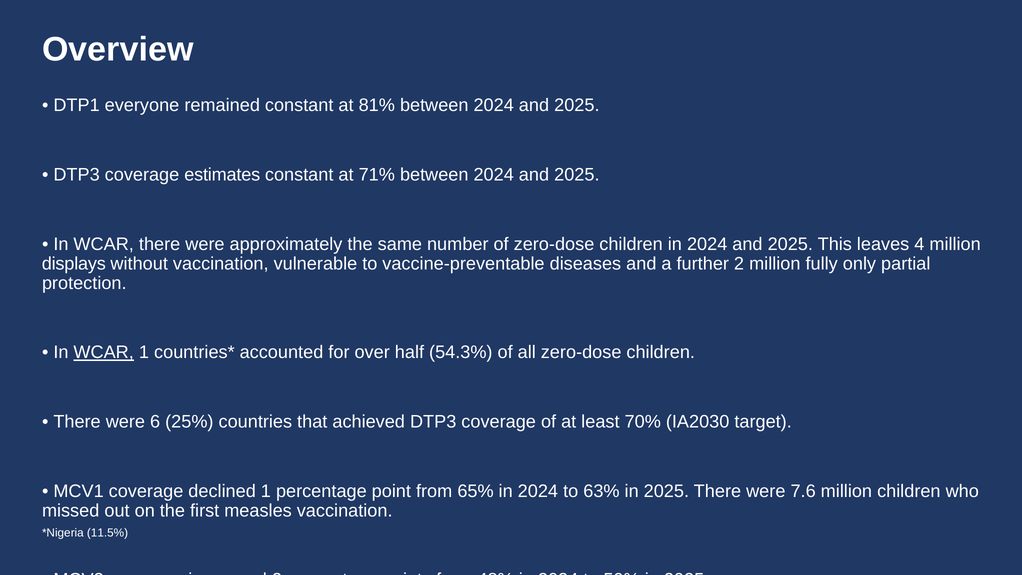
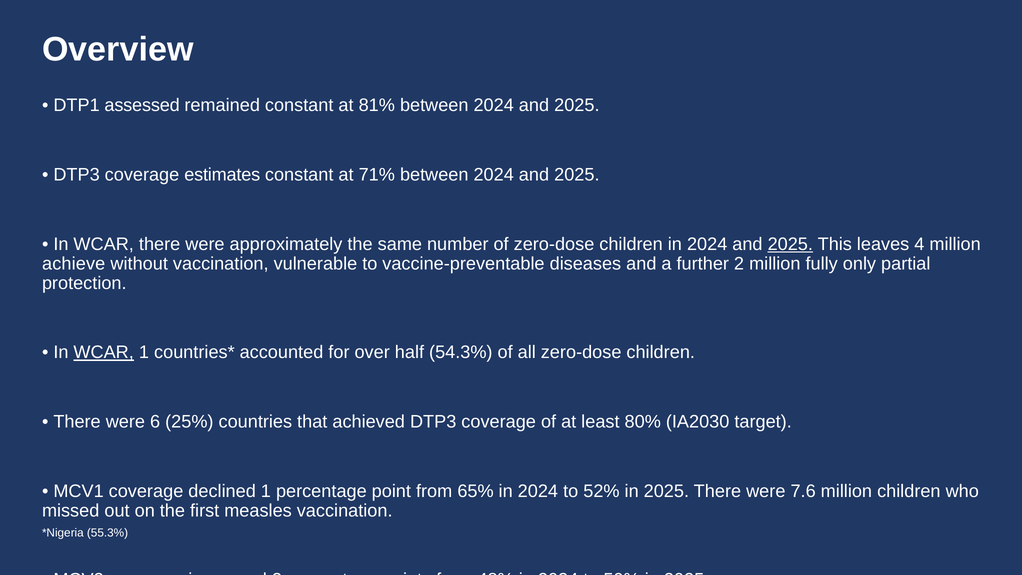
everyone: everyone -> assessed (142, 105)
2025 underline: none -> present (790, 244)
displays: displays -> achieve (74, 264)
70%: 70% -> 80% (643, 422)
63%: 63% -> 52% (601, 491)
11.5%: 11.5% -> 55.3% (107, 533)
